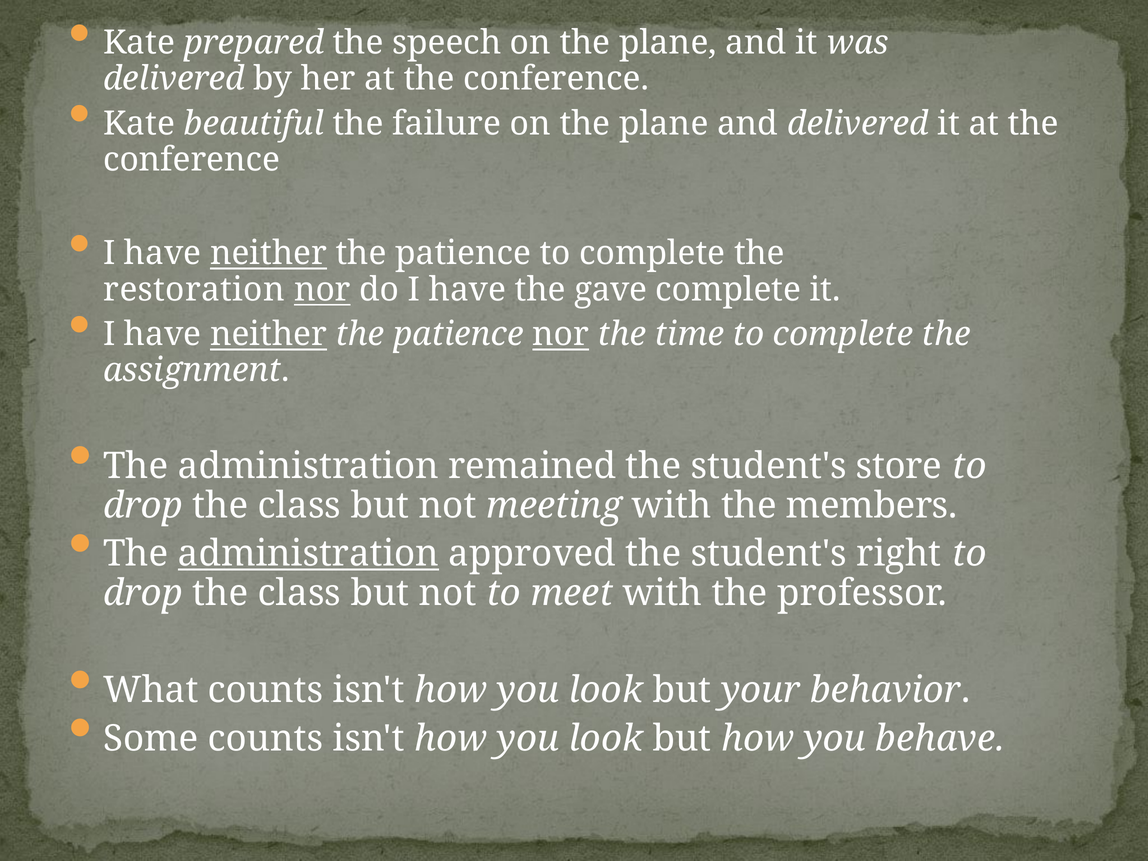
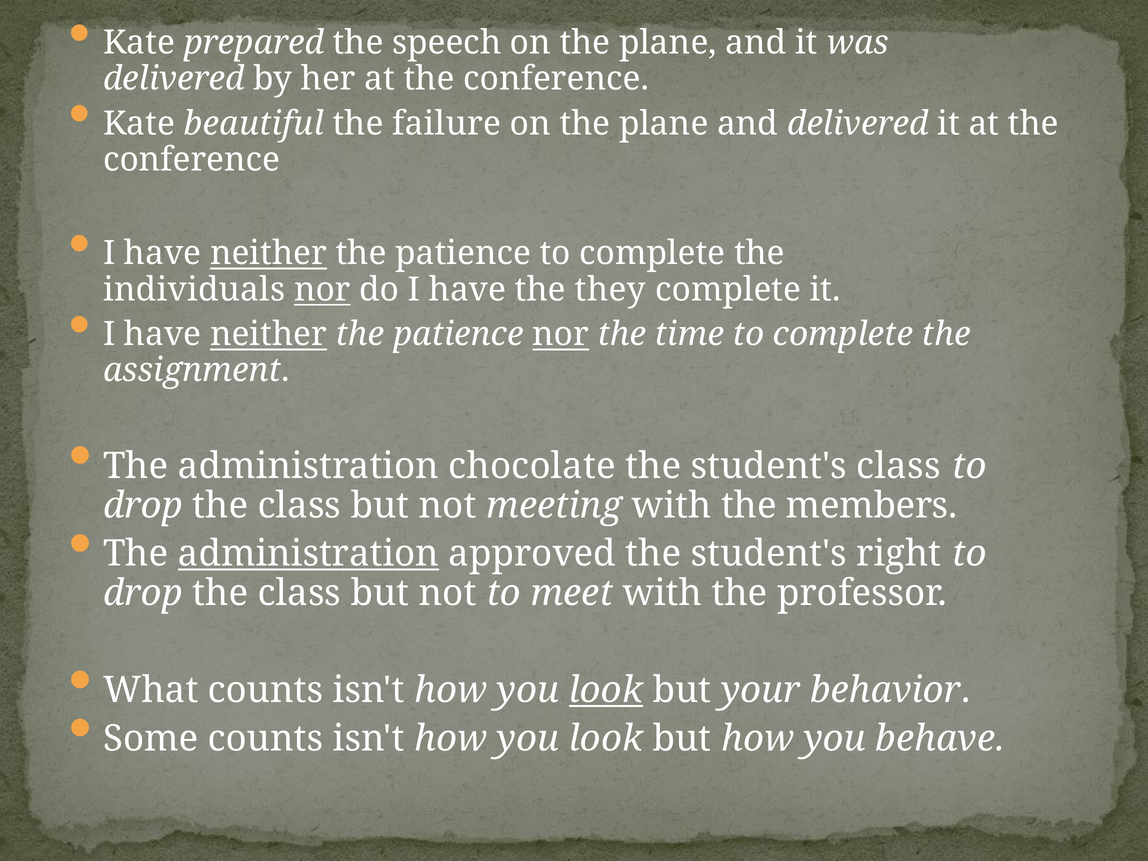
restoration: restoration -> individuals (194, 289)
gave: gave -> they (610, 289)
remained: remained -> chocolate (532, 466)
student's store: store -> class (899, 466)
look underline: none -> present (606, 690)
